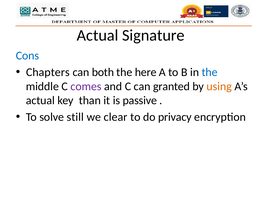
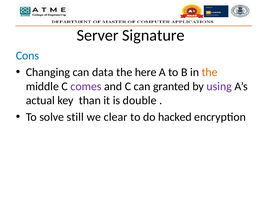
Actual: Actual -> Server (98, 35)
Chapters: Chapters -> Changing (48, 72)
both: both -> data (103, 72)
the colour: blue -> orange (210, 72)
using colour: orange -> purple (219, 86)
passive: passive -> double (140, 100)
privacy: privacy -> hacked (175, 117)
